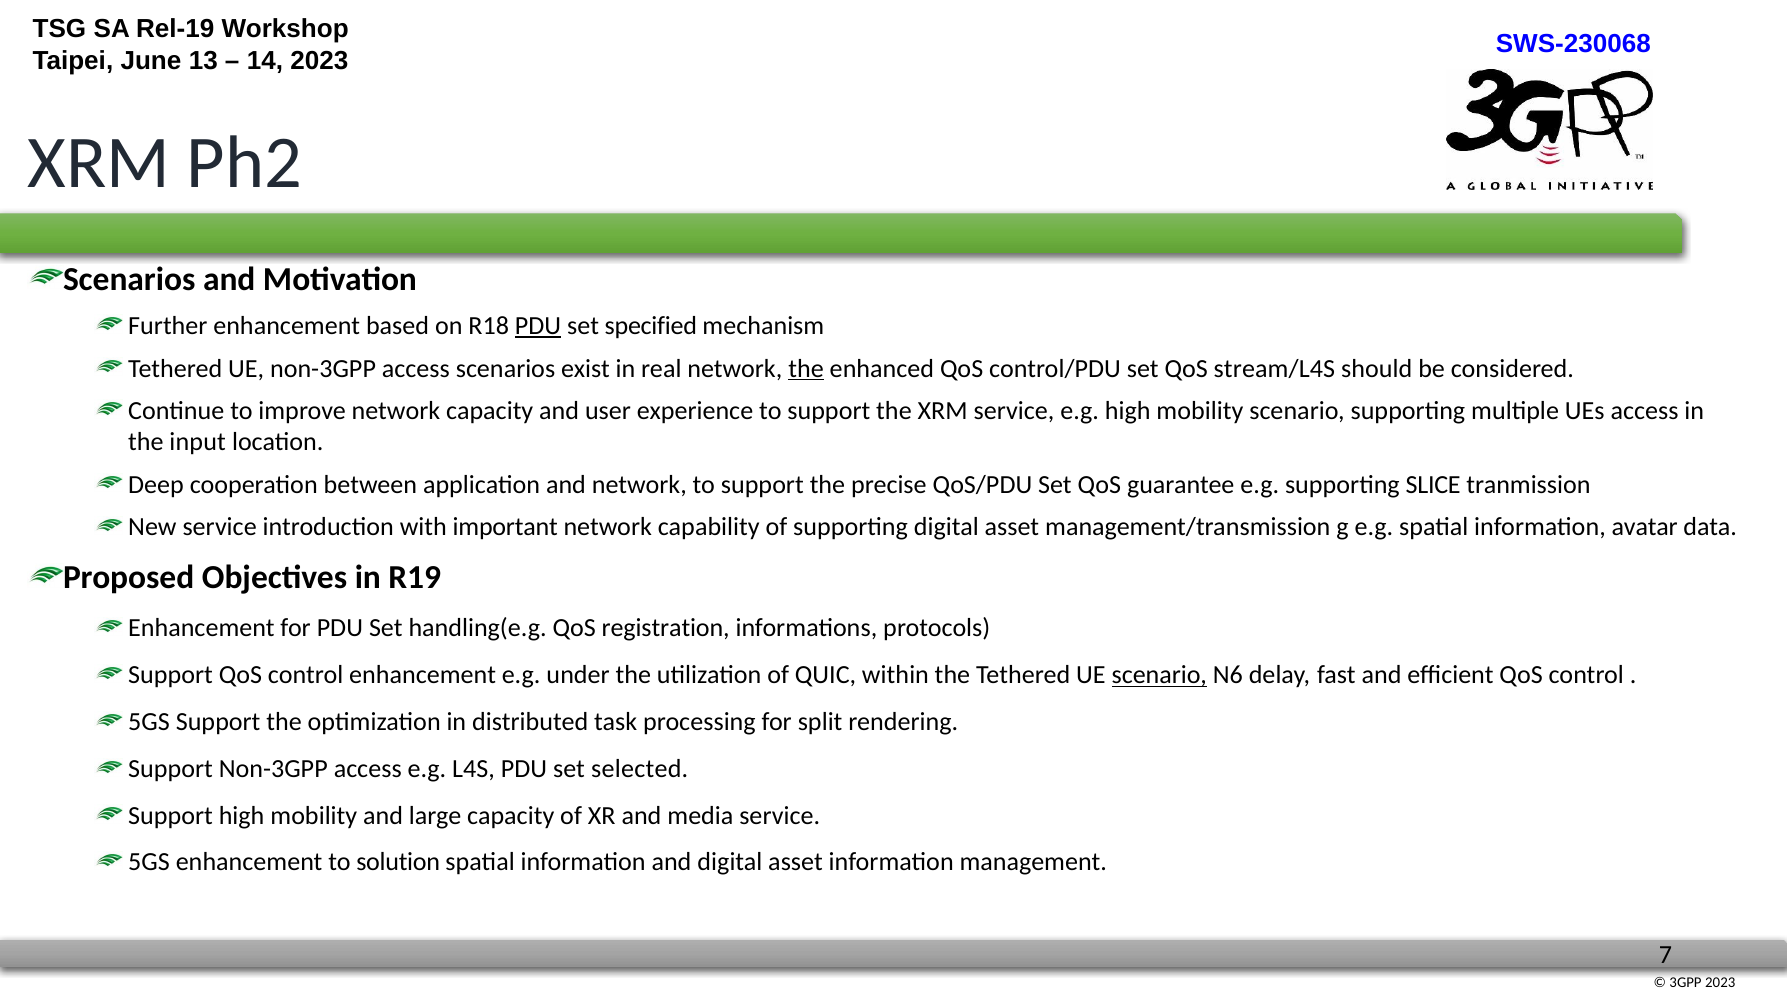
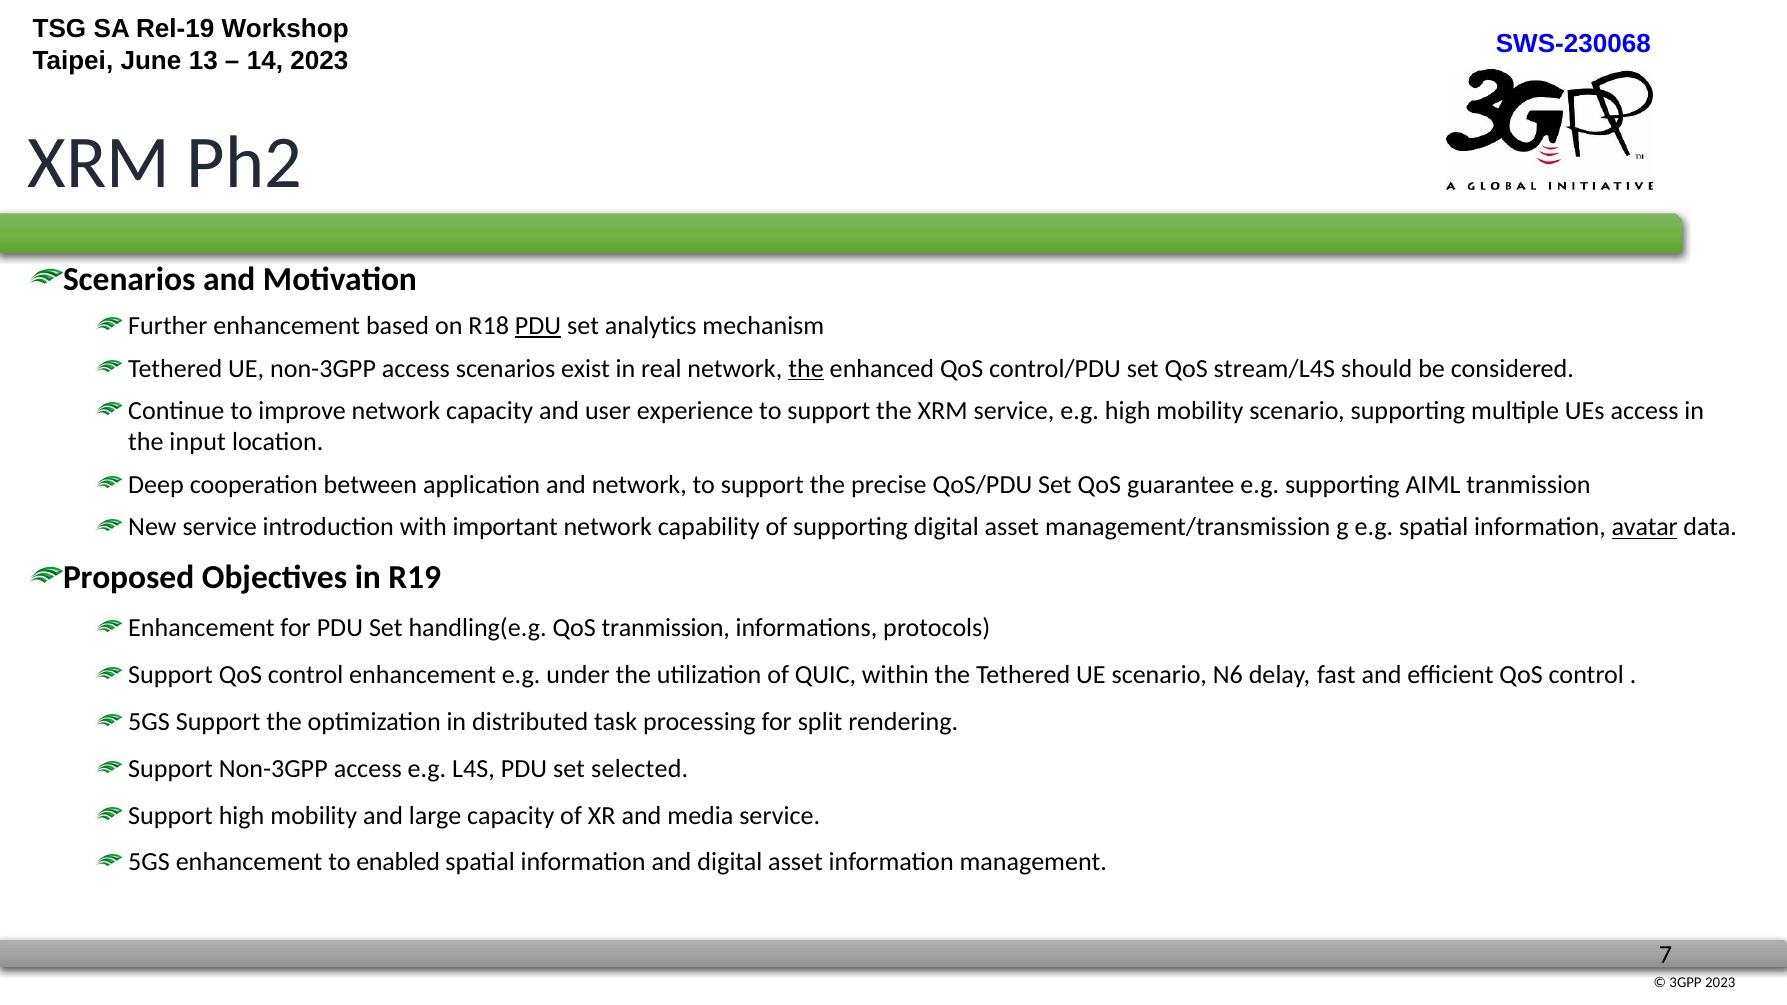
specified: specified -> analytics (651, 326)
SLICE: SLICE -> AIML (1433, 485)
avatar underline: none -> present (1645, 527)
QoS registration: registration -> tranmission (666, 628)
scenario underline: present -> none (1159, 675)
solution: solution -> enabled (398, 862)
